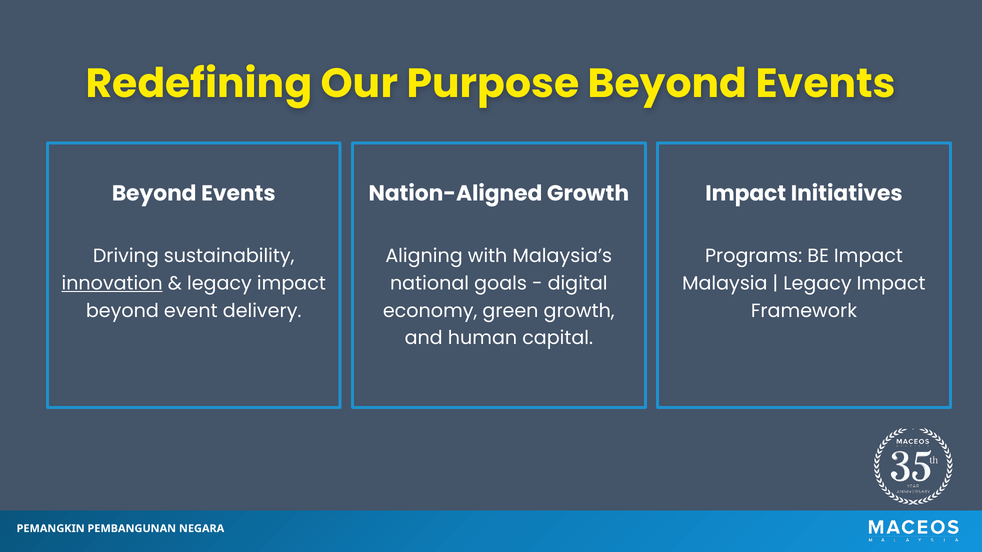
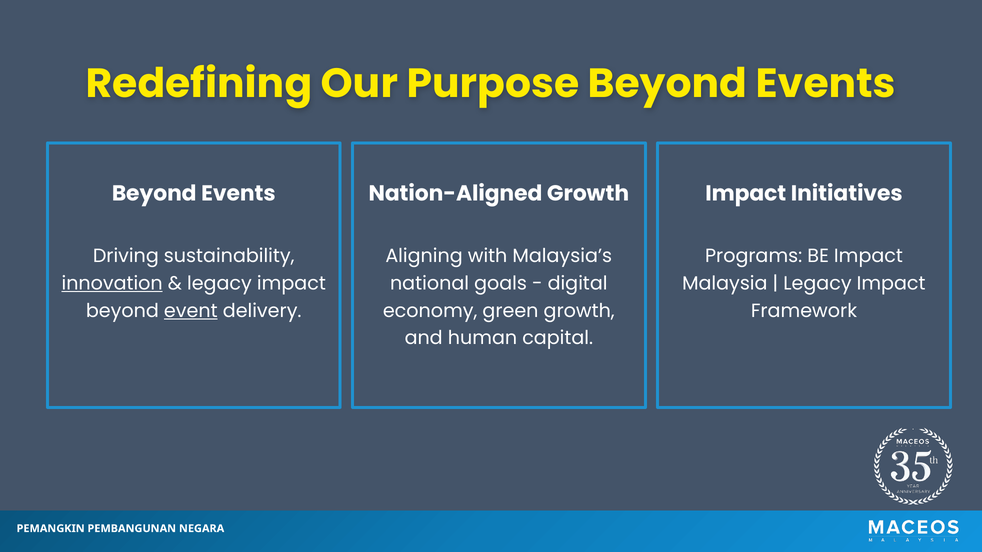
event underline: none -> present (191, 311)
